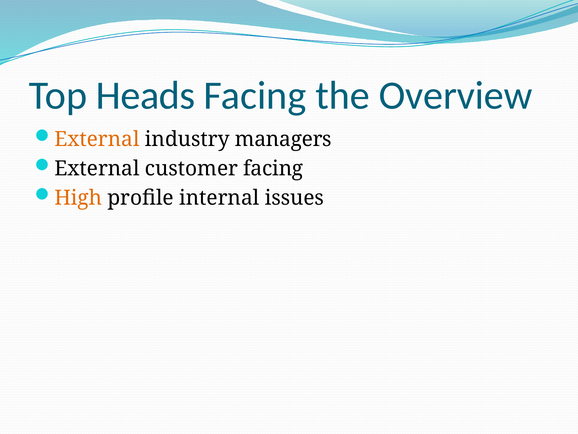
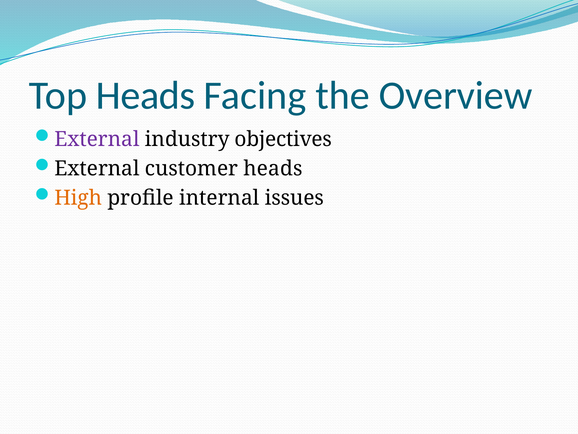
External colour: orange -> purple (97, 139)
managers: managers -> objectives (283, 139)
customer facing: facing -> heads (273, 168)
